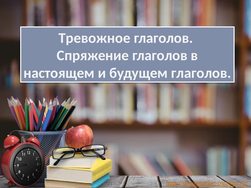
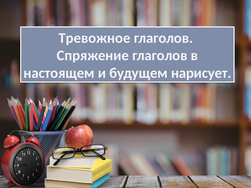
будущем глаголов: глаголов -> нарисует (201, 73)
